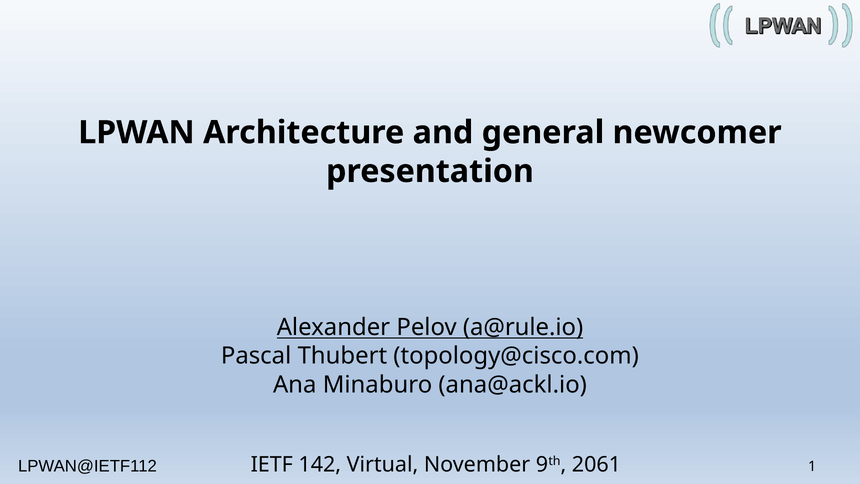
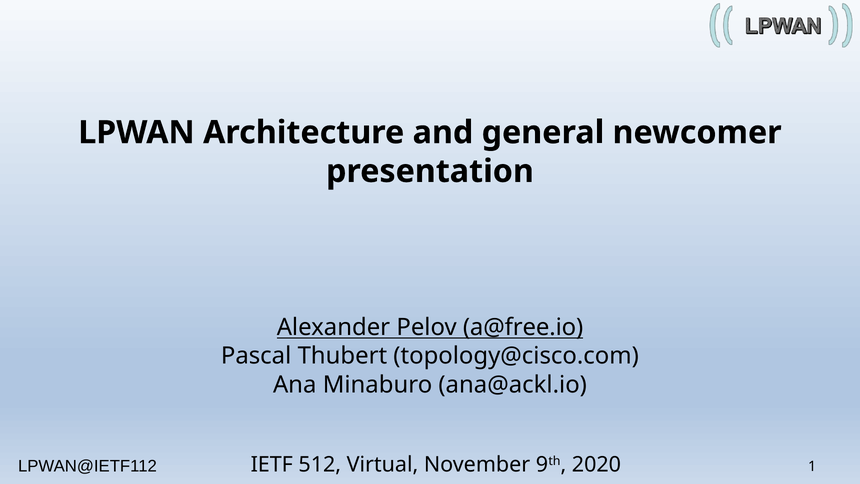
a@rule.io: a@rule.io -> a@free.io (523, 327)
142: 142 -> 512 (320, 464)
2061: 2061 -> 2020 (596, 464)
